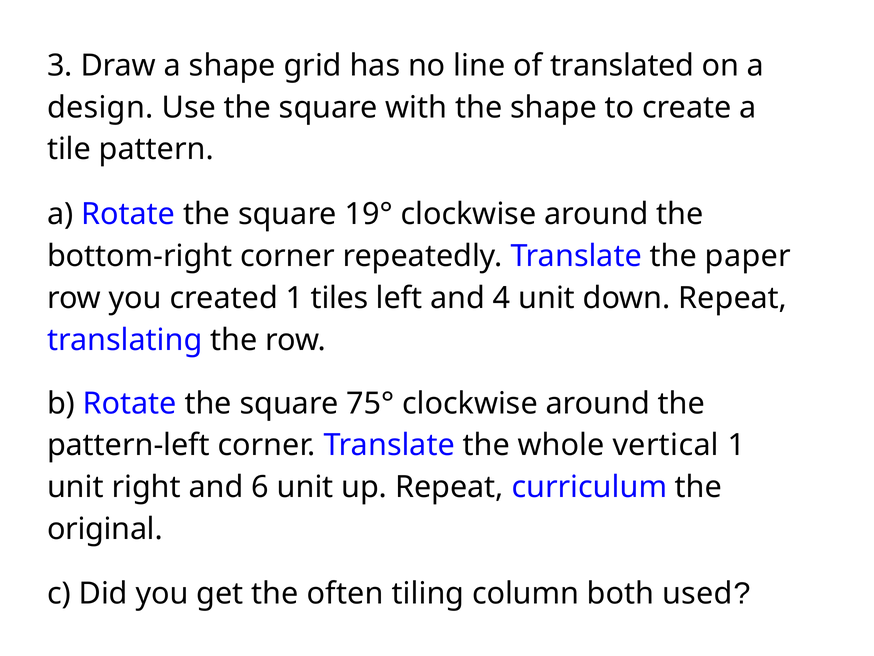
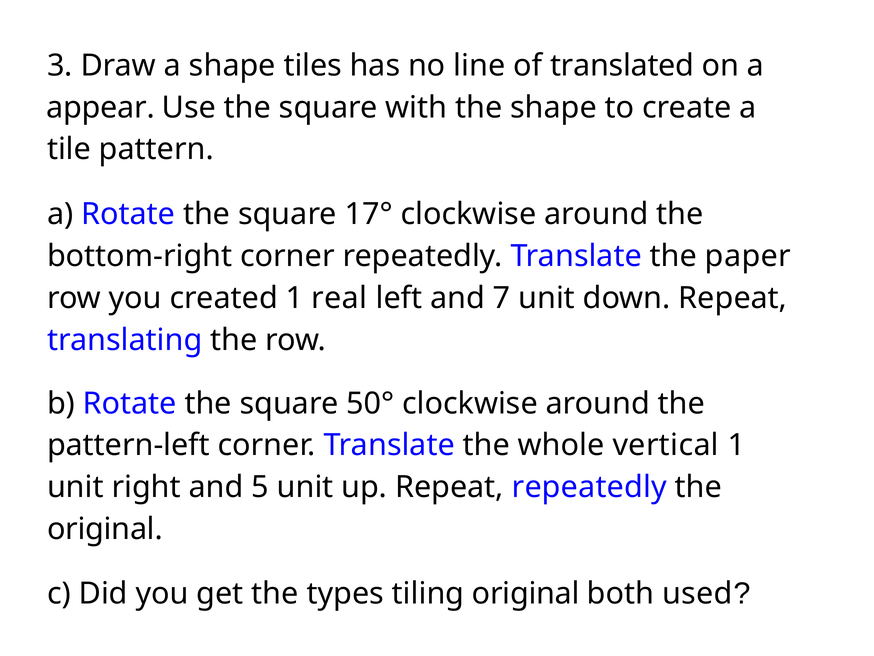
grid: grid -> tiles (313, 66)
design: design -> appear (101, 107)
19°: 19° -> 17° (369, 214)
tiles: tiles -> real (339, 298)
4: 4 -> 7 (502, 298)
75°: 75° -> 50° (370, 403)
6: 6 -> 5 (260, 487)
Repeat curriculum: curriculum -> repeatedly (589, 487)
often: often -> types (345, 593)
tiling column: column -> original (526, 593)
